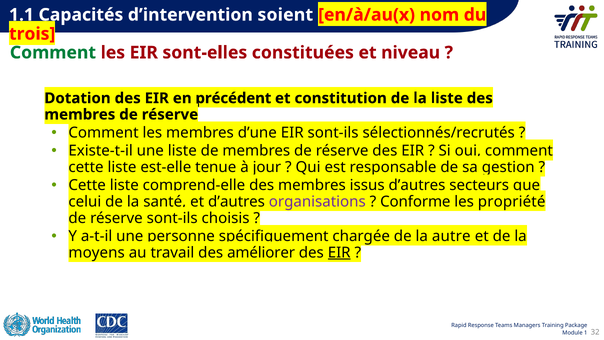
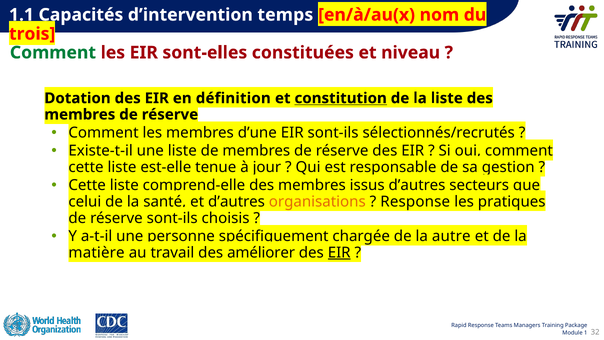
soient: soient -> temps (285, 15)
précédent: précédent -> définition (233, 98)
constitution underline: none -> present (341, 98)
organisations colour: purple -> orange (317, 202)
Conforme: Conforme -> Response (415, 202)
propriété: propriété -> pratiques (512, 202)
moyens: moyens -> matière (97, 252)
